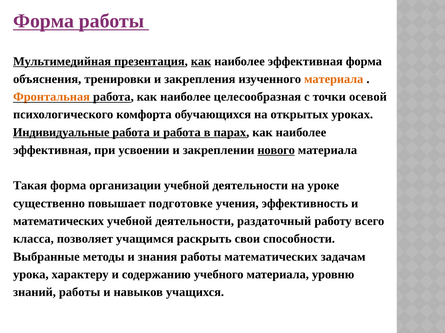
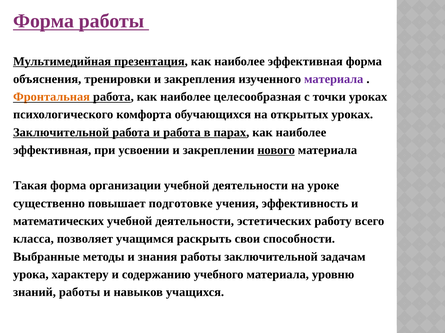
как underline: present -> none (201, 61)
материала colour: orange -> purple (334, 79)
точки осевой: осевой -> уроках (368, 97)
Индивидуальные: Индивидуальные -> Заключительной (61, 133)
раздаточный: раздаточный -> эстетических (274, 222)
работы математических: математических -> заключительной (271, 257)
